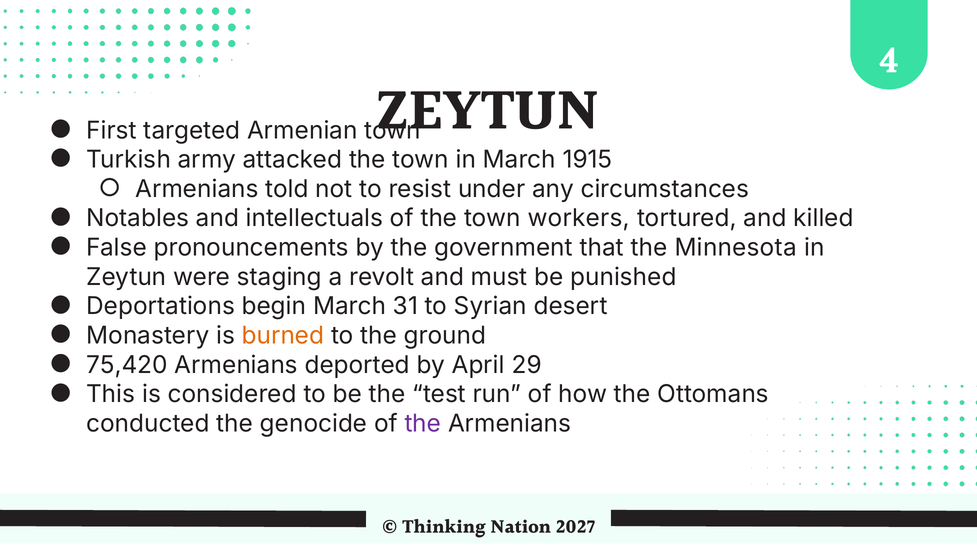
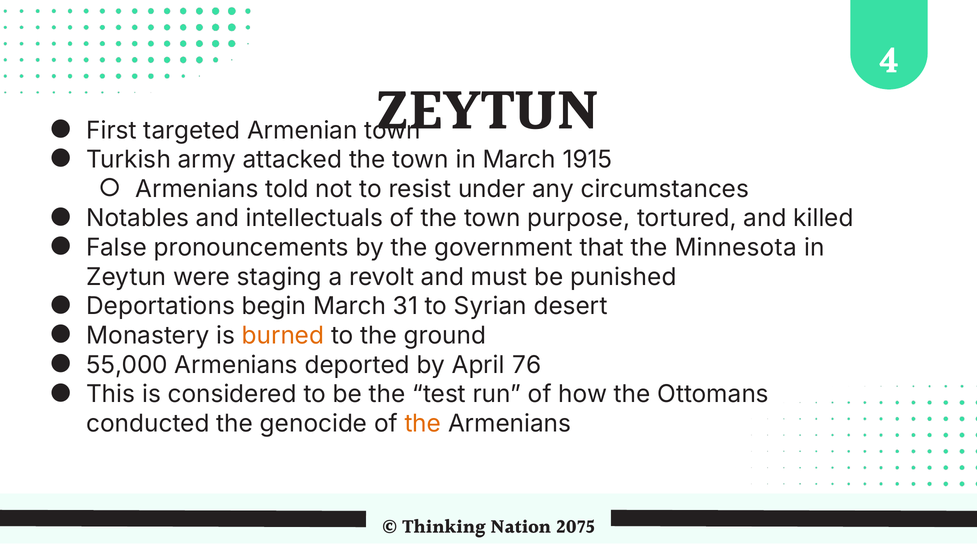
workers: workers -> purpose (579, 218)
75,420: 75,420 -> 55,000 (127, 365)
29: 29 -> 76 (527, 365)
the colour: purple -> orange (423, 423)
2027: 2027 -> 2075 (575, 527)
